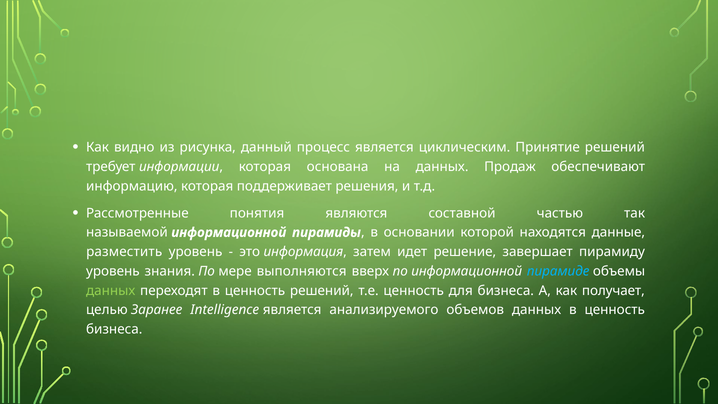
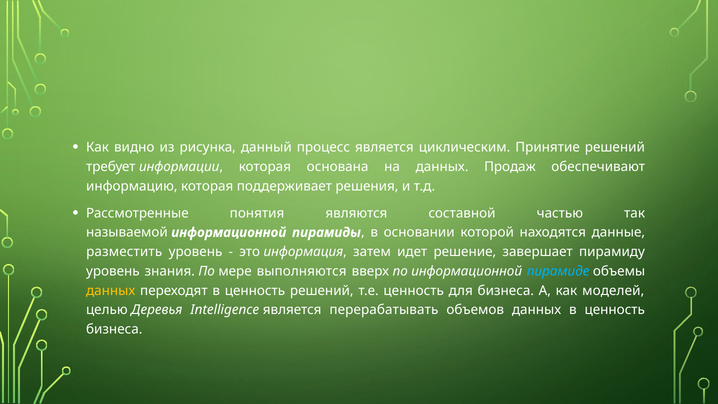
данных colour: light green -> yellow (111, 291)
получает: получает -> моделей (613, 291)
Заранее: Заранее -> Деревья (157, 310)
анализируемого: анализируемого -> перерабатывать (384, 310)
